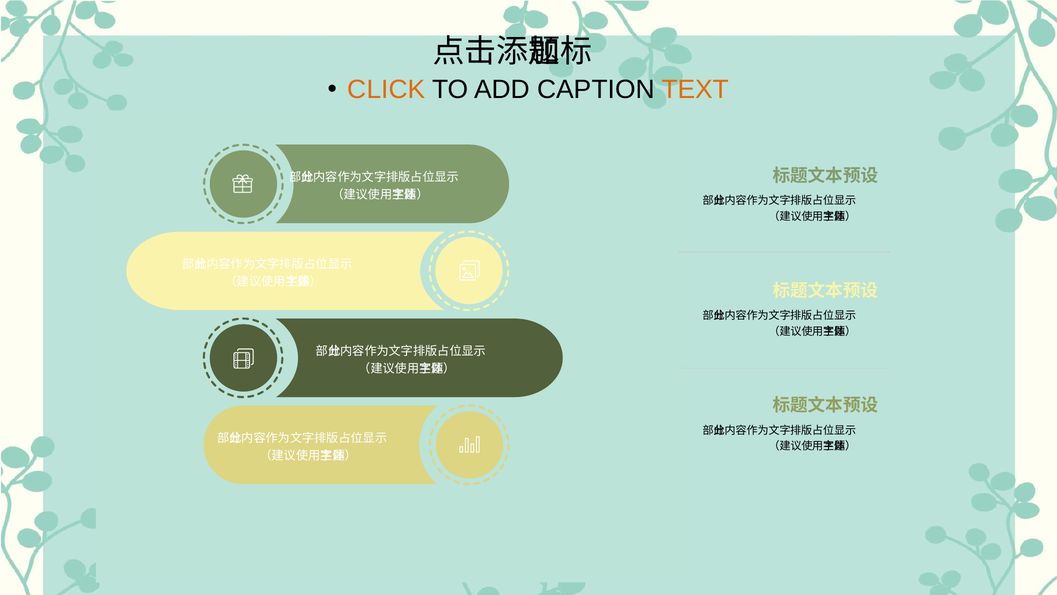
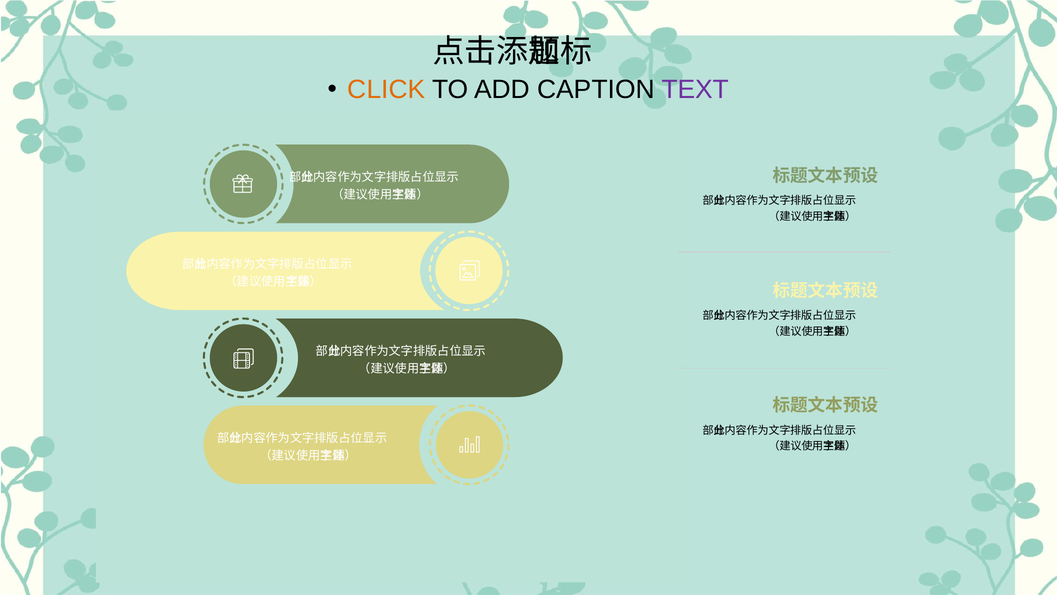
TEXT colour: orange -> purple (695, 90)
